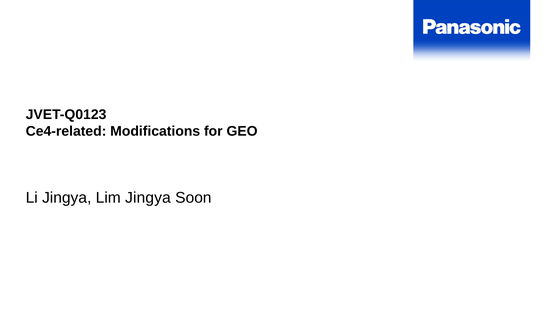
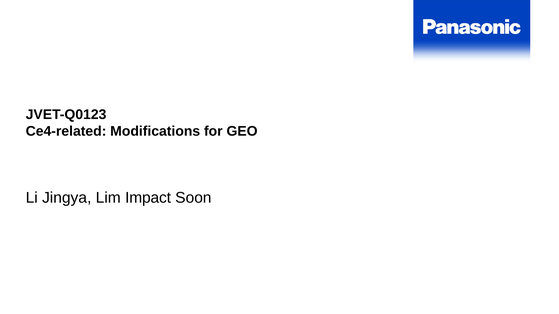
Lim Jingya: Jingya -> Impact (148, 198)
